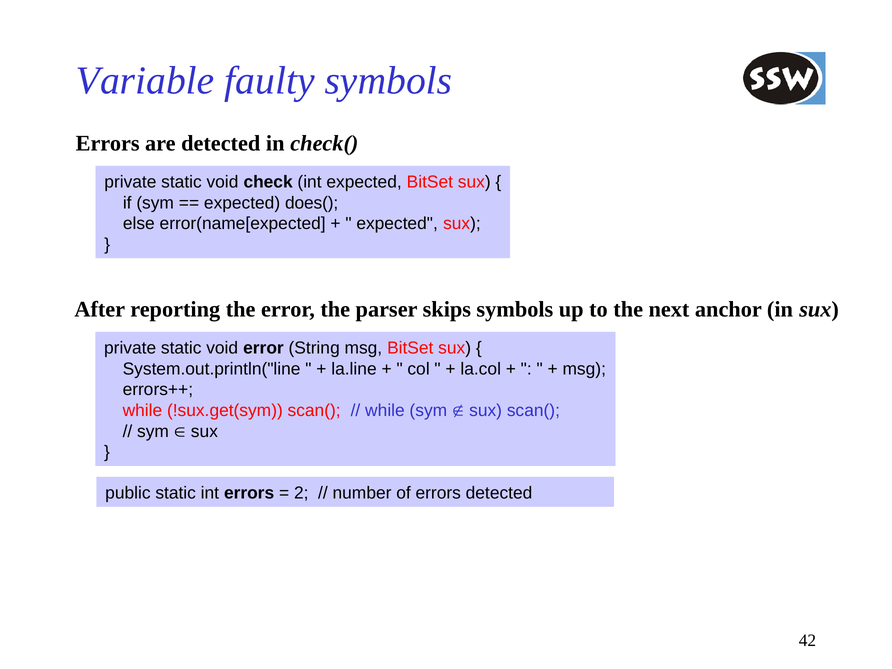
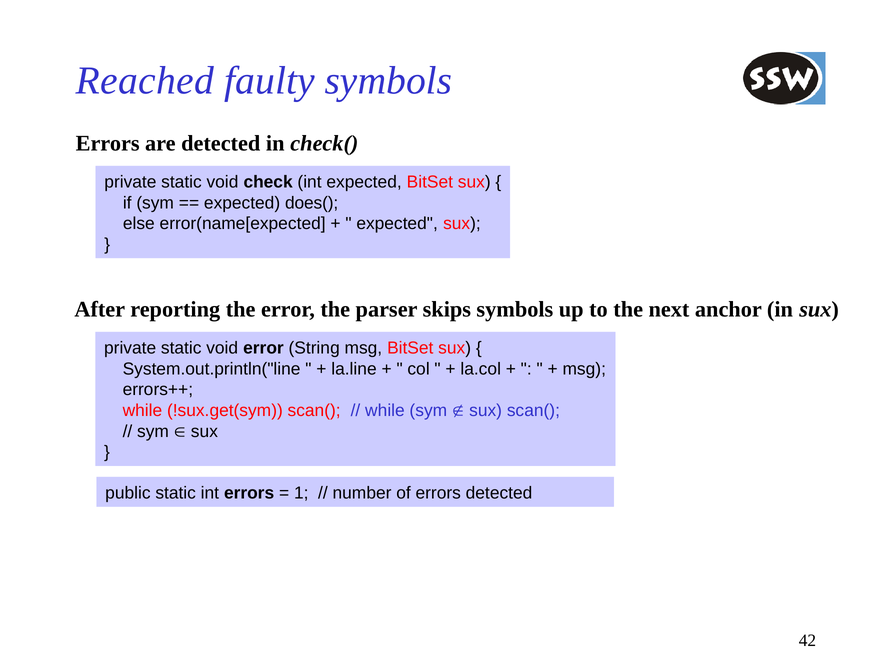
Variable: Variable -> Reached (145, 81)
2: 2 -> 1 (301, 493)
